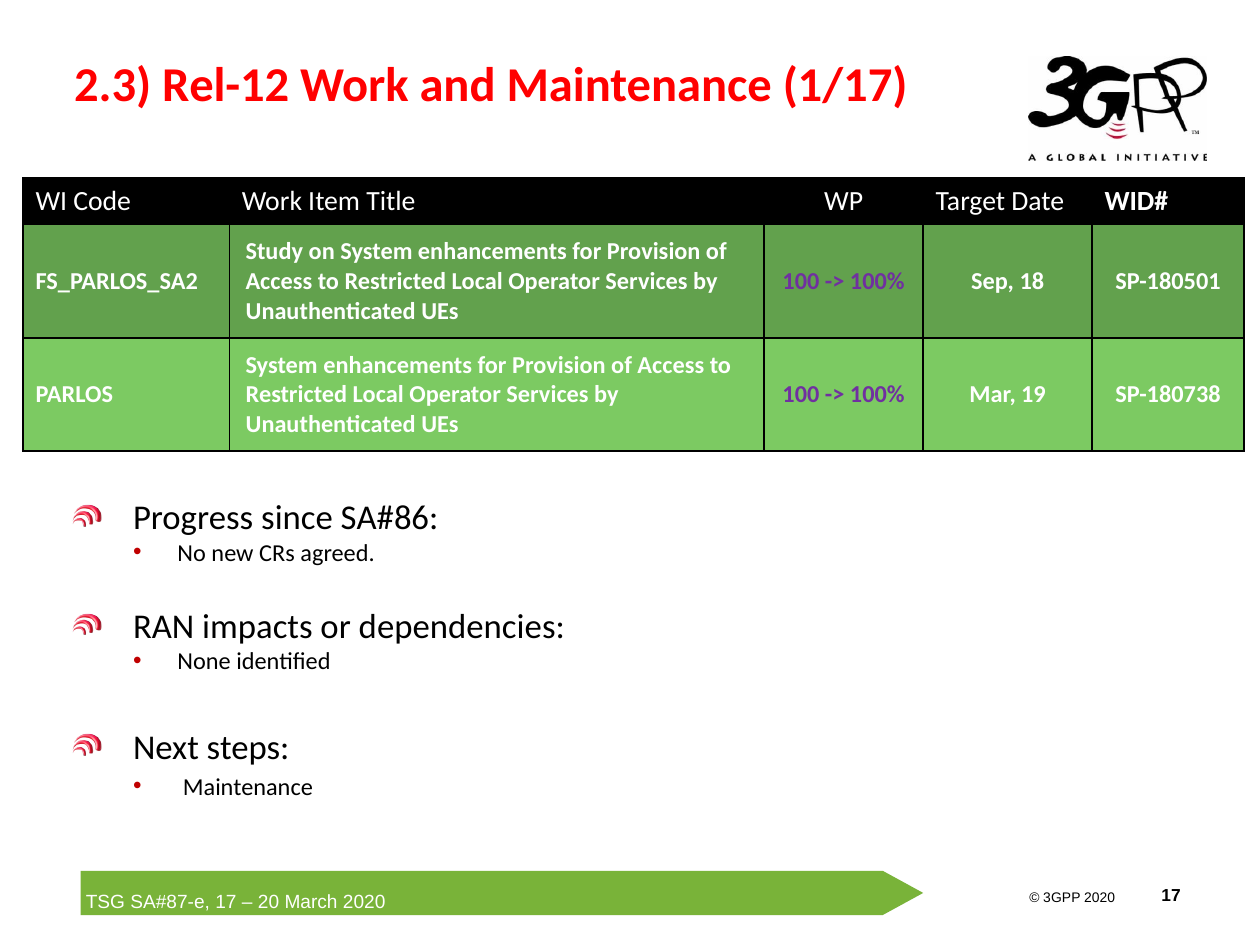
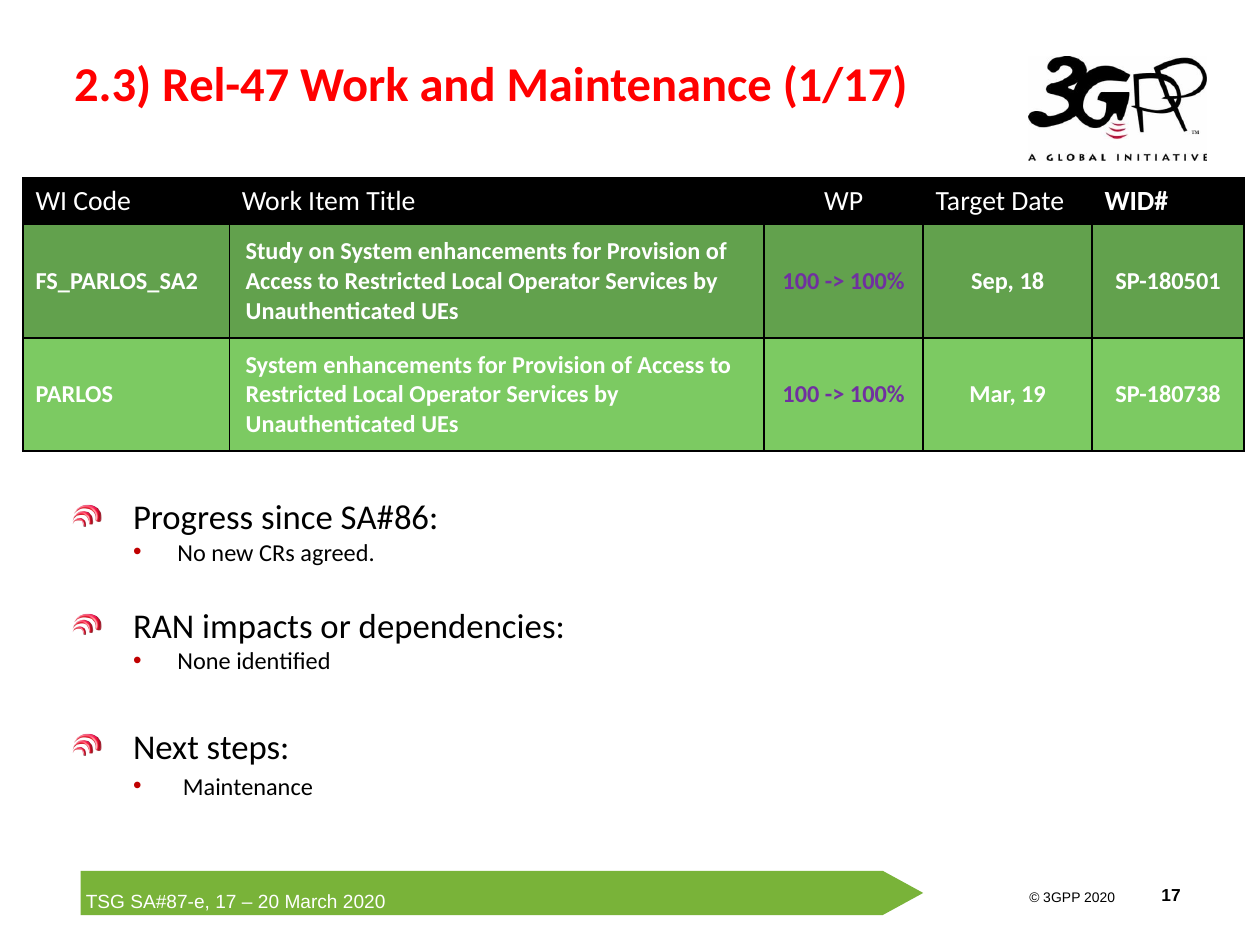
Rel-12: Rel-12 -> Rel-47 (226, 86)
